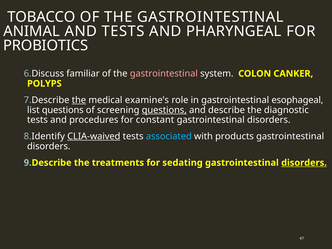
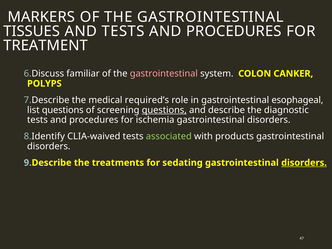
TOBACCO: TOBACCO -> MARKERS (41, 17)
ANIMAL: ANIMAL -> TISSUES (32, 31)
AND TESTS AND PHARYNGEAL: PHARYNGEAL -> PROCEDURES (234, 31)
PROBIOTICS: PROBIOTICS -> TREATMENT (46, 45)
the underline: present -> none (79, 100)
examine’s: examine’s -> required’s (147, 100)
constant: constant -> ischemia (155, 120)
CLIA-waived underline: present -> none (94, 136)
associated colour: light blue -> light green (169, 136)
